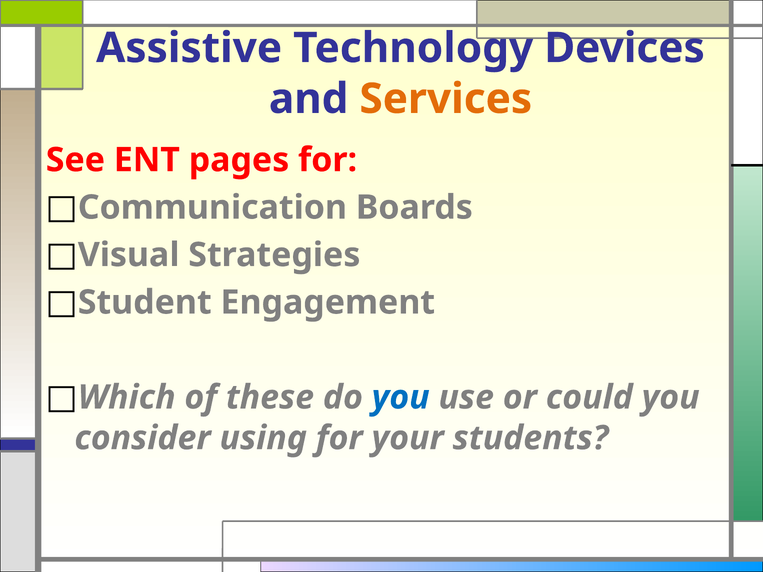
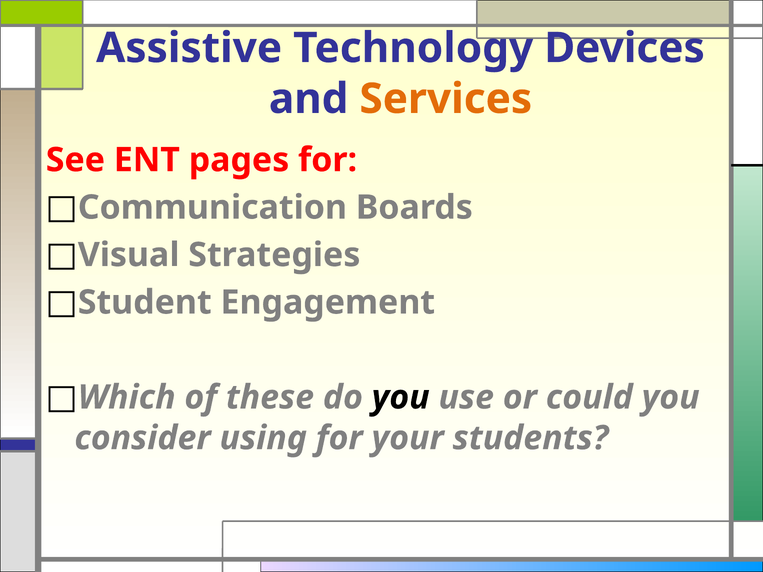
you colour: blue -> black (401, 398)
